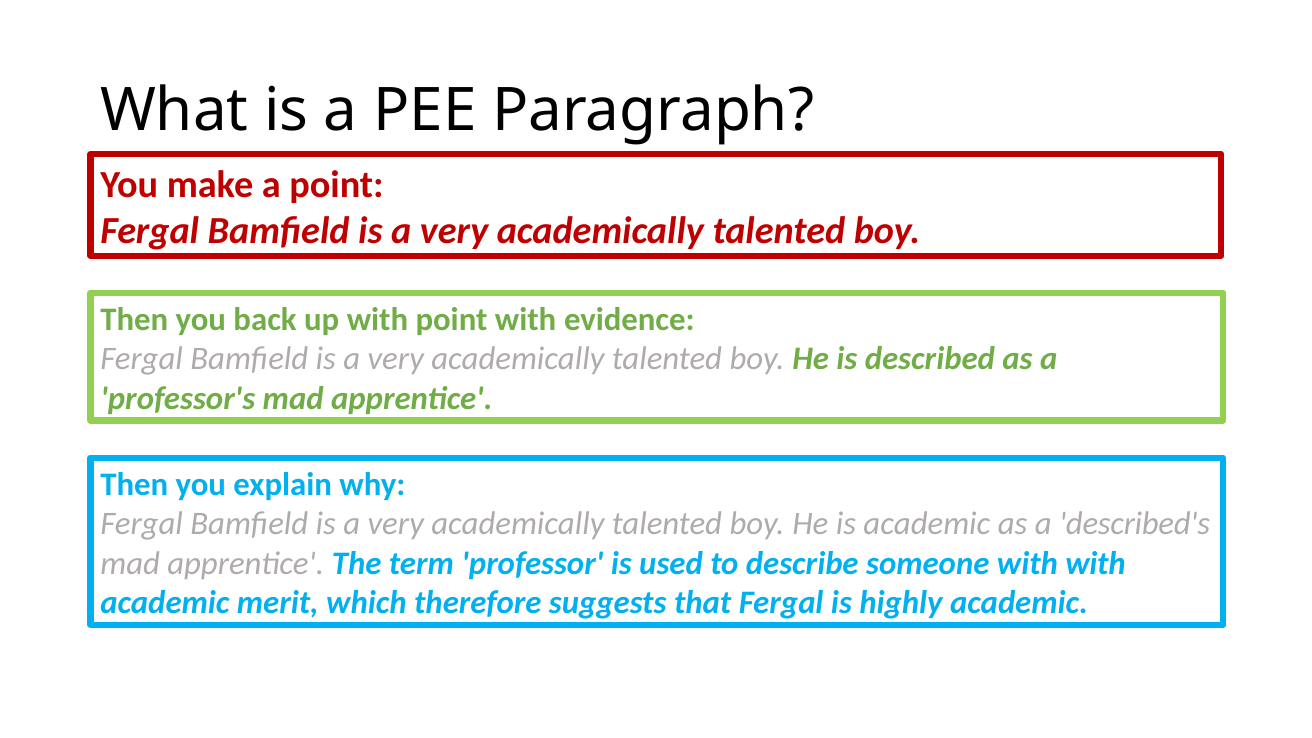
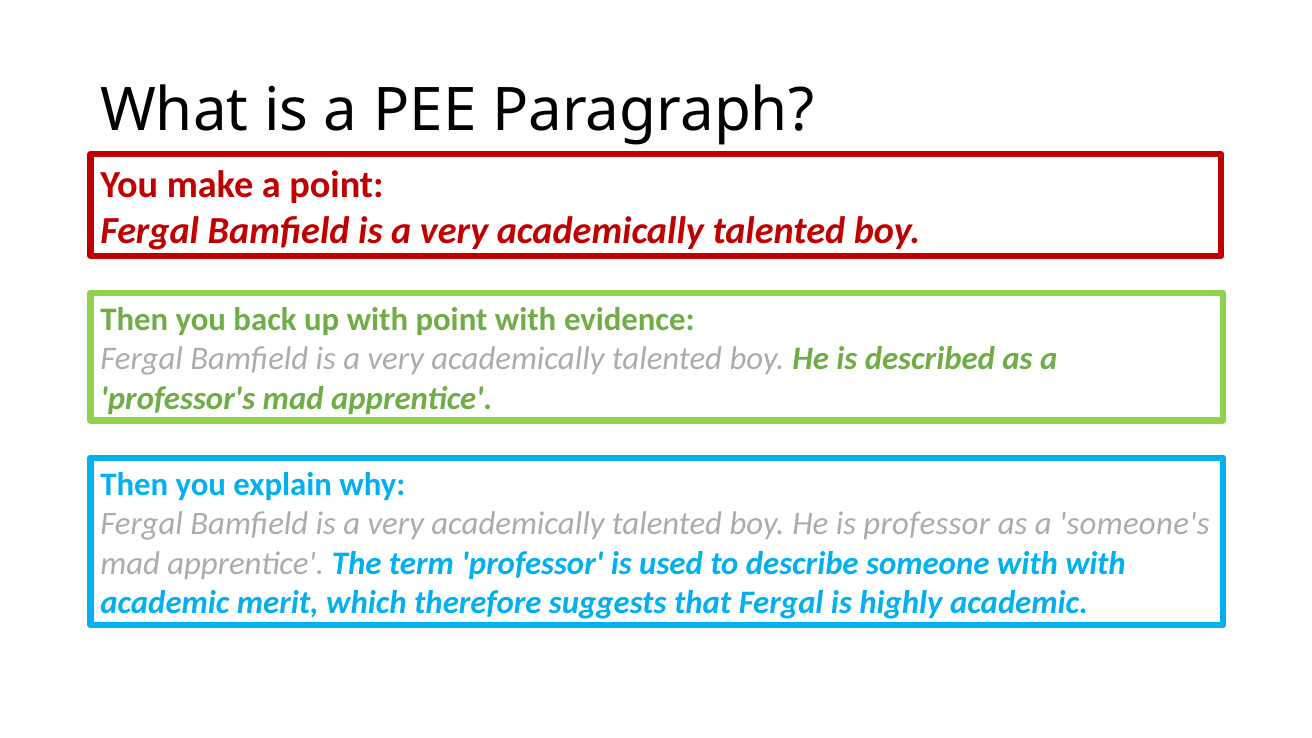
is academic: academic -> professor (927, 524)
described's: described's -> someone's (1134, 524)
